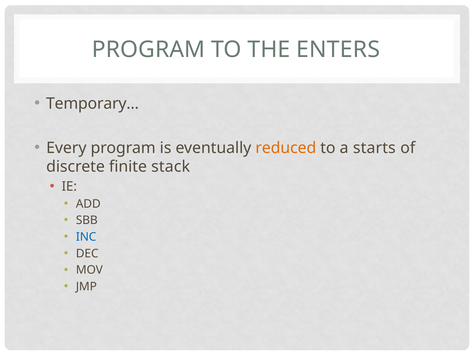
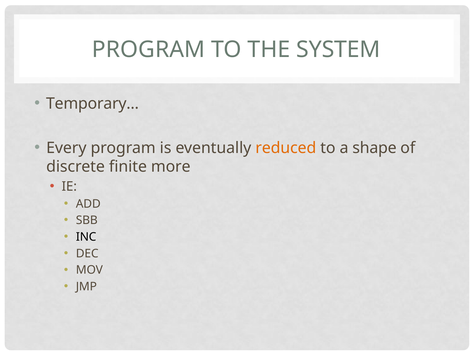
ENTERS: ENTERS -> SYSTEM (338, 50)
starts: starts -> shape (375, 148)
stack: stack -> more (171, 167)
INC colour: blue -> black (86, 237)
